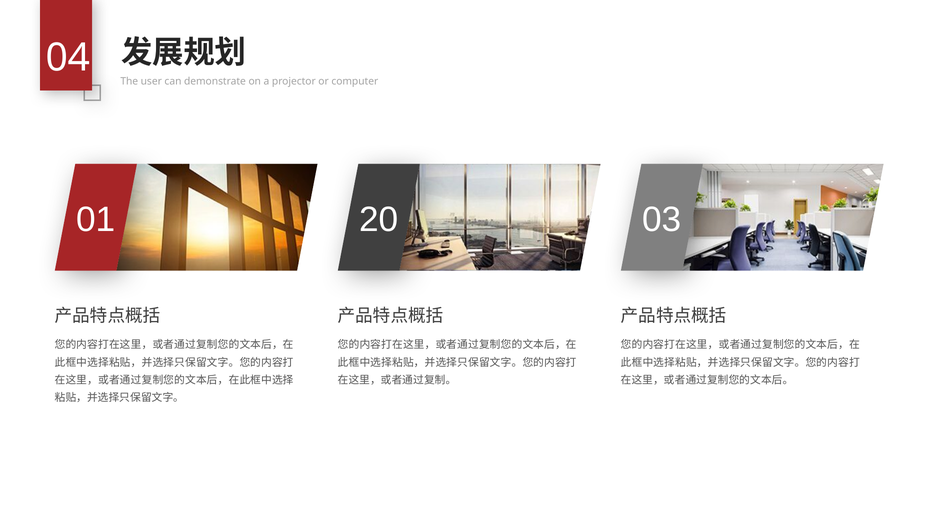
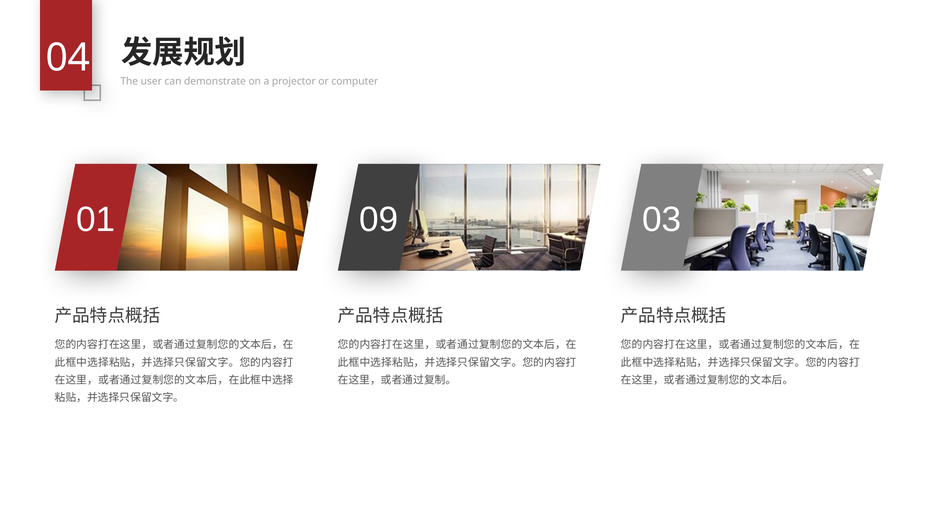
20: 20 -> 09 (379, 220)
